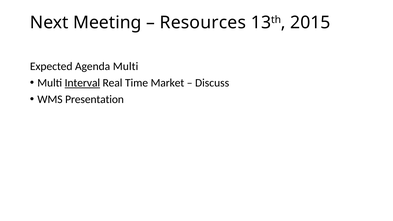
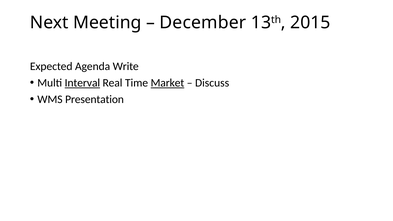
Resources: Resources -> December (203, 23)
Agenda Multi: Multi -> Write (126, 66)
Market underline: none -> present (167, 83)
